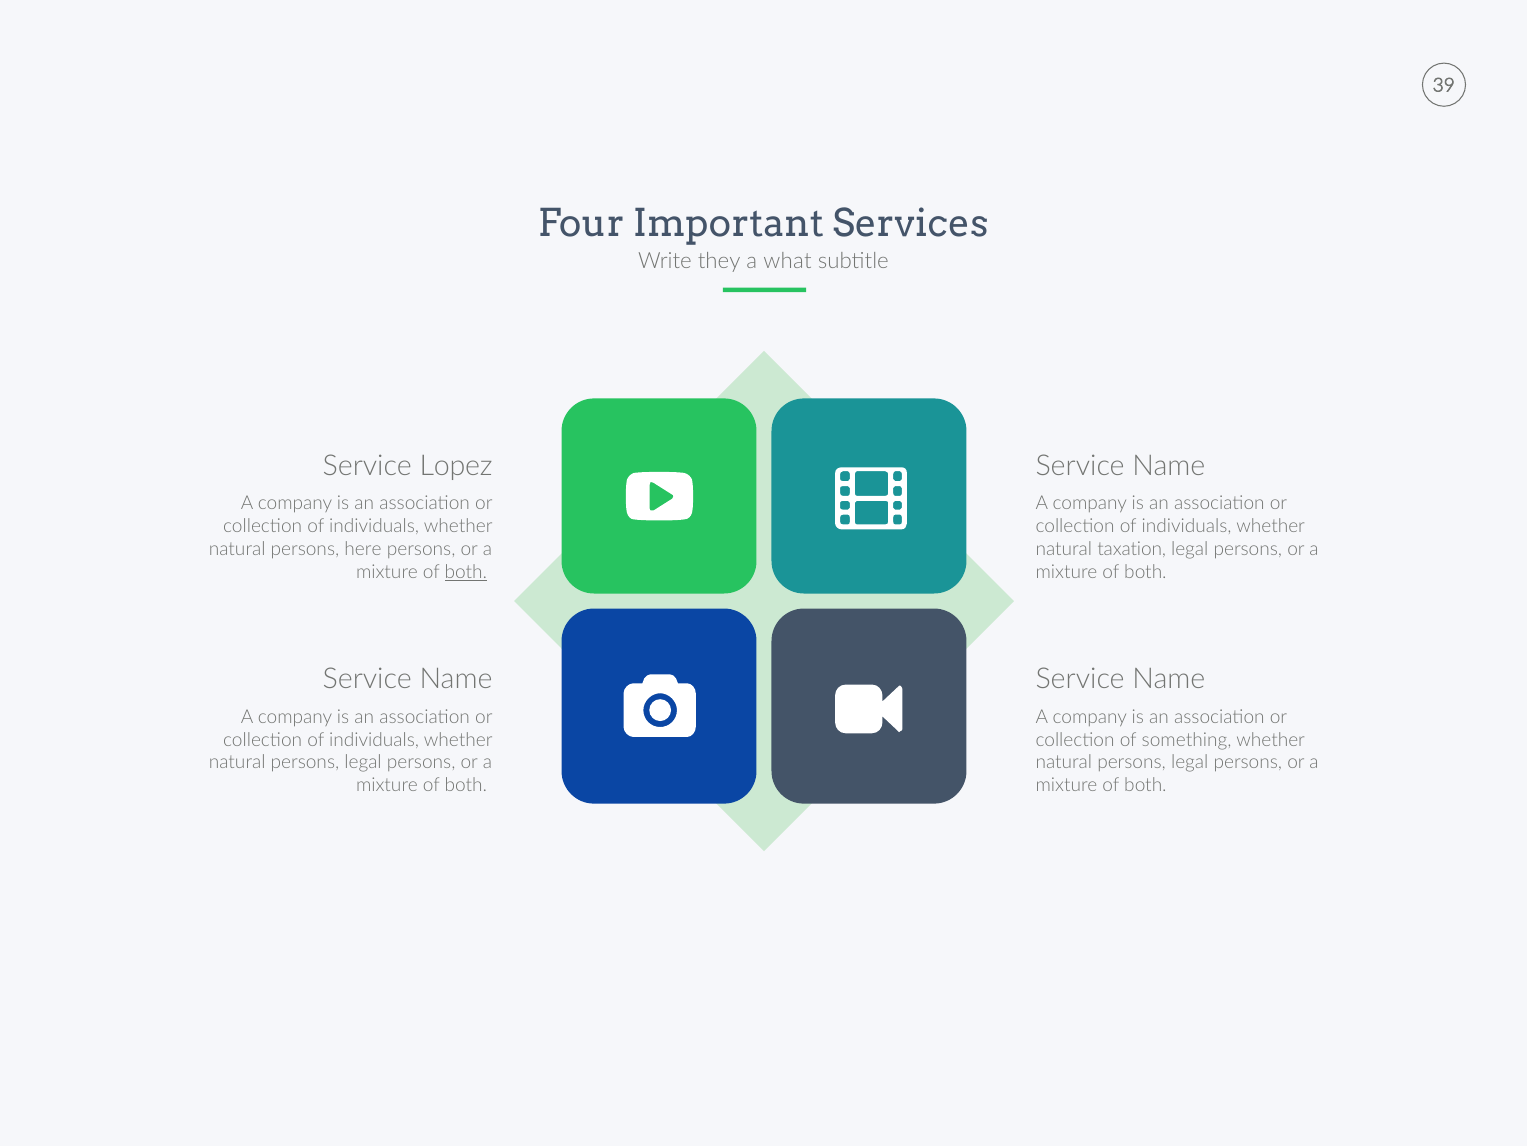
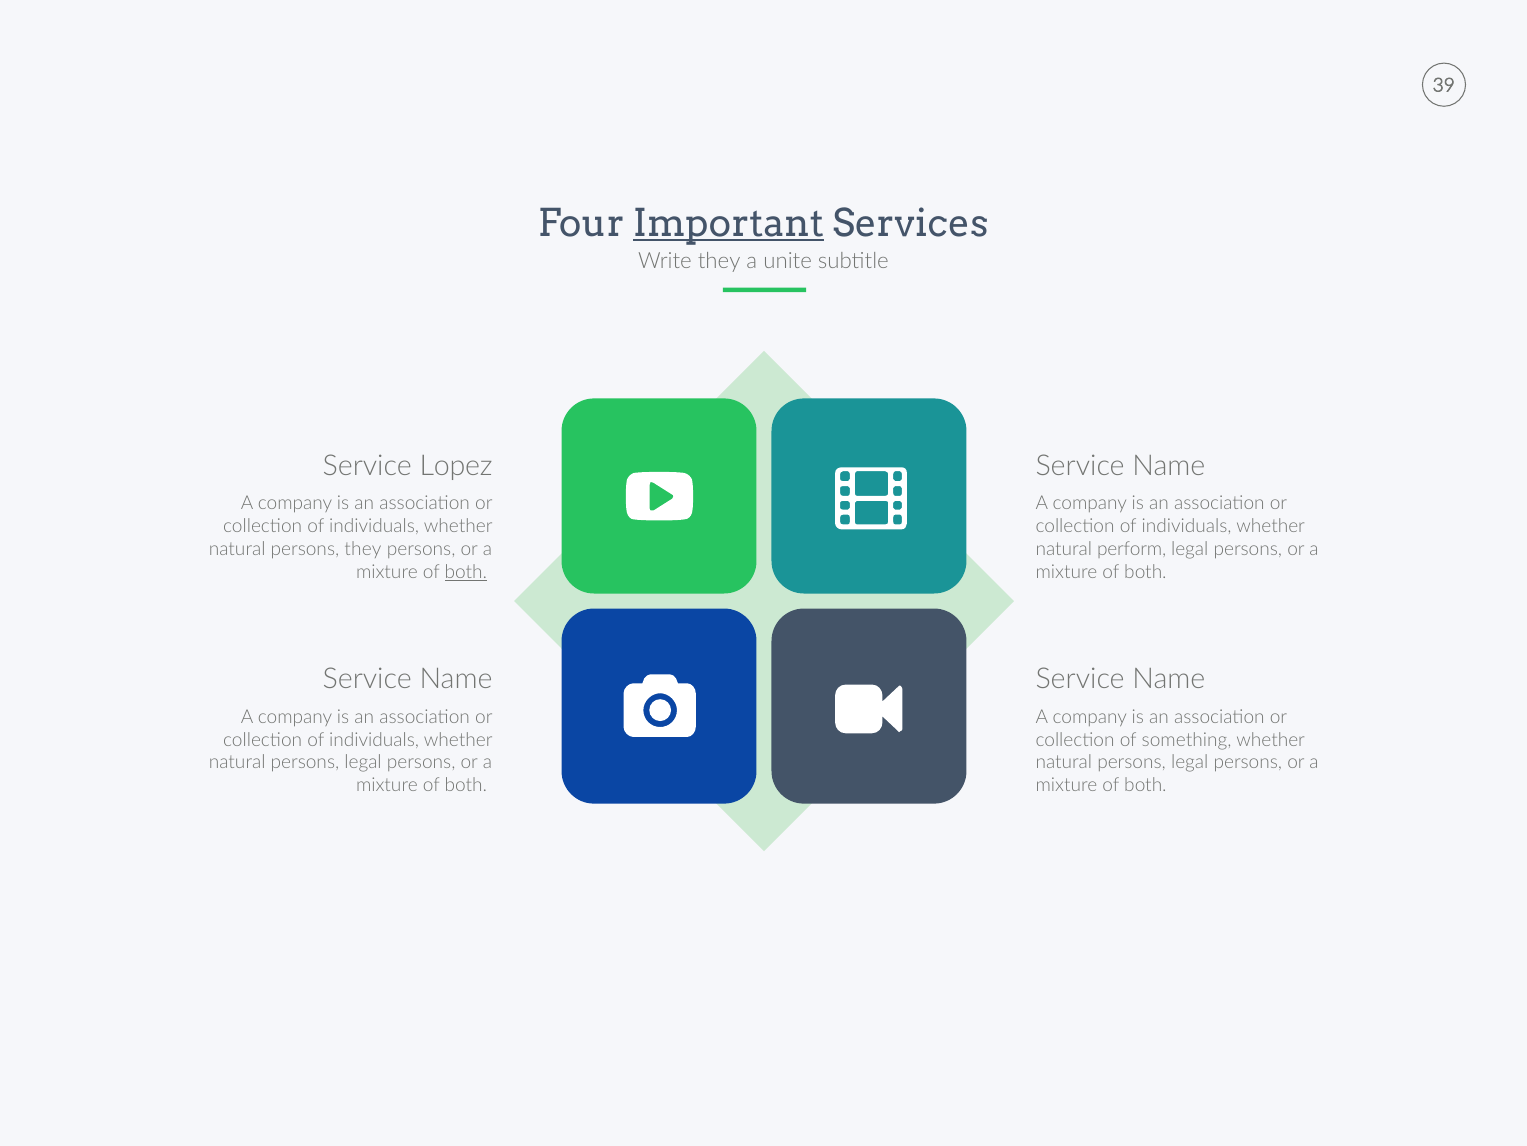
Important underline: none -> present (729, 223)
what: what -> unite (788, 261)
persons here: here -> they (363, 549)
taxation: taxation -> perform (1132, 549)
